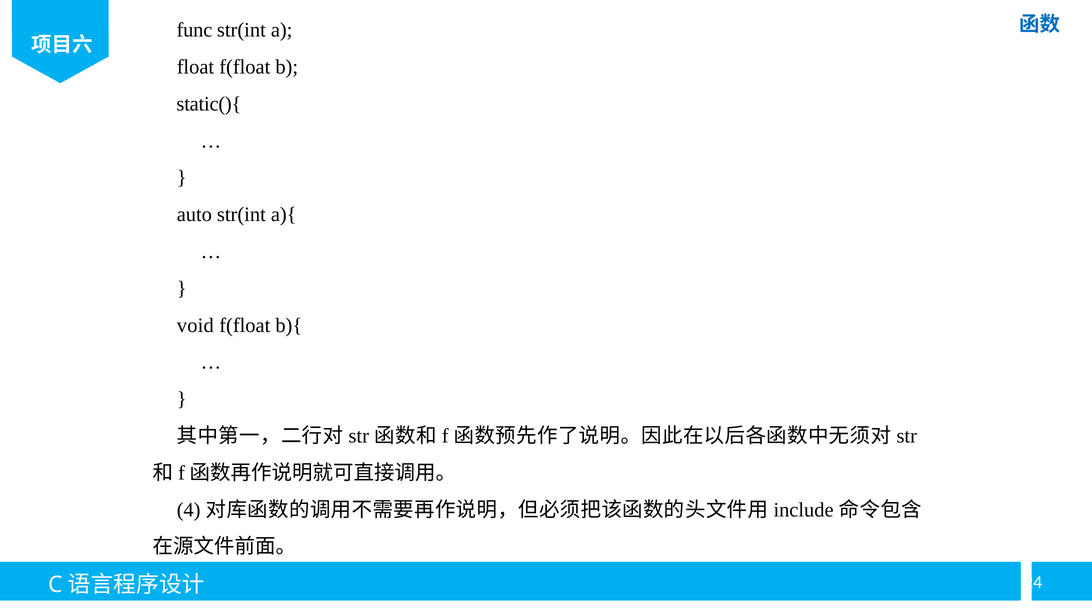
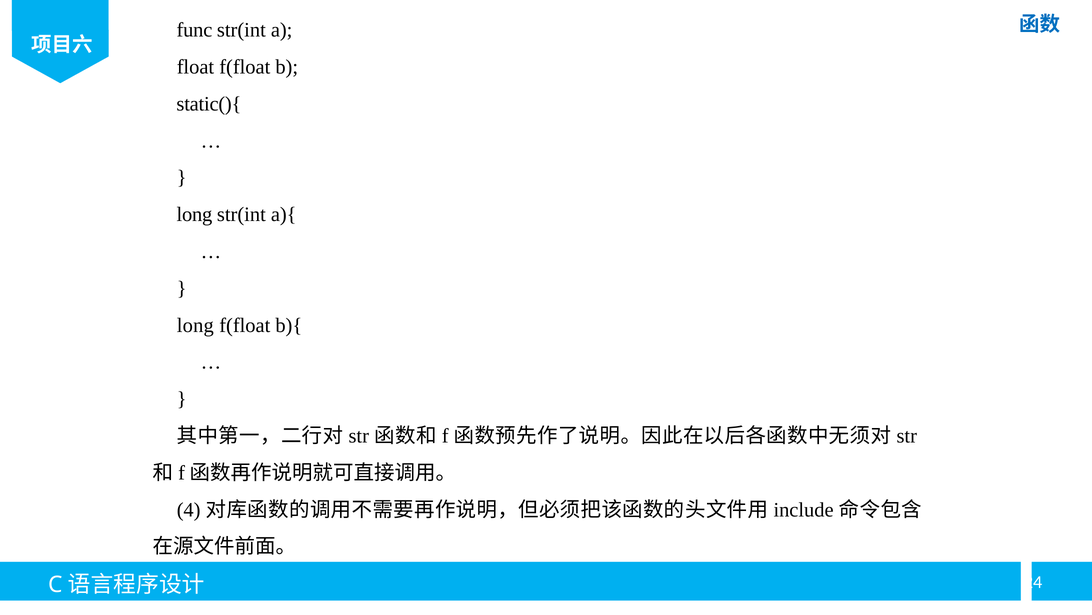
auto: auto -> long (194, 214)
void: void -> long (195, 325)
